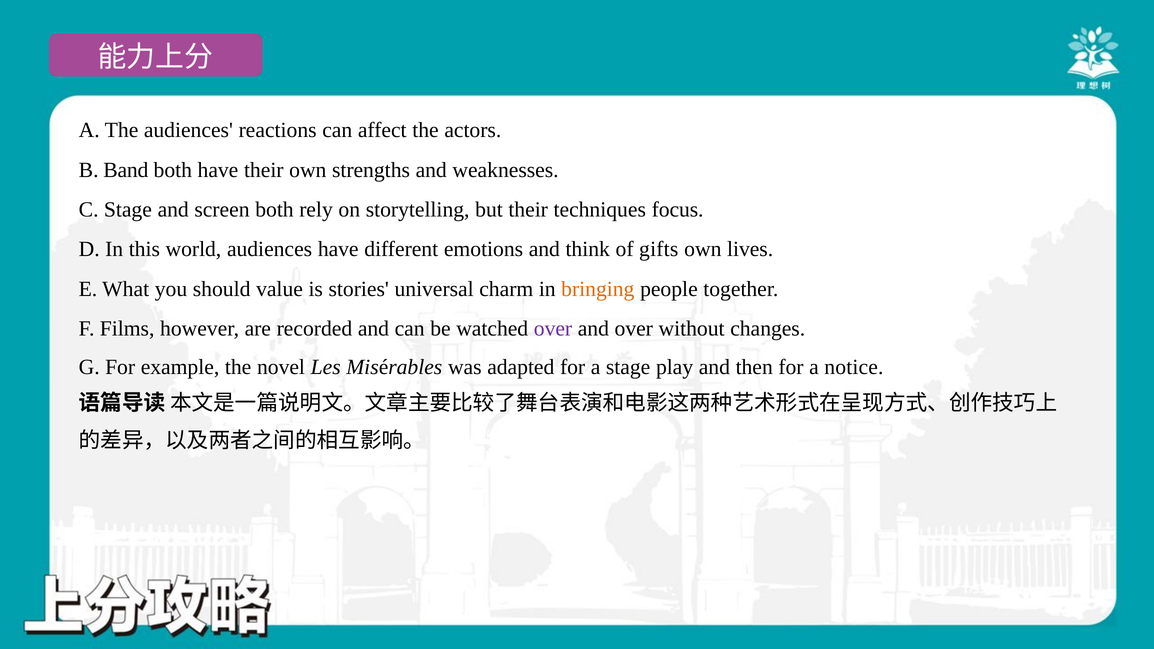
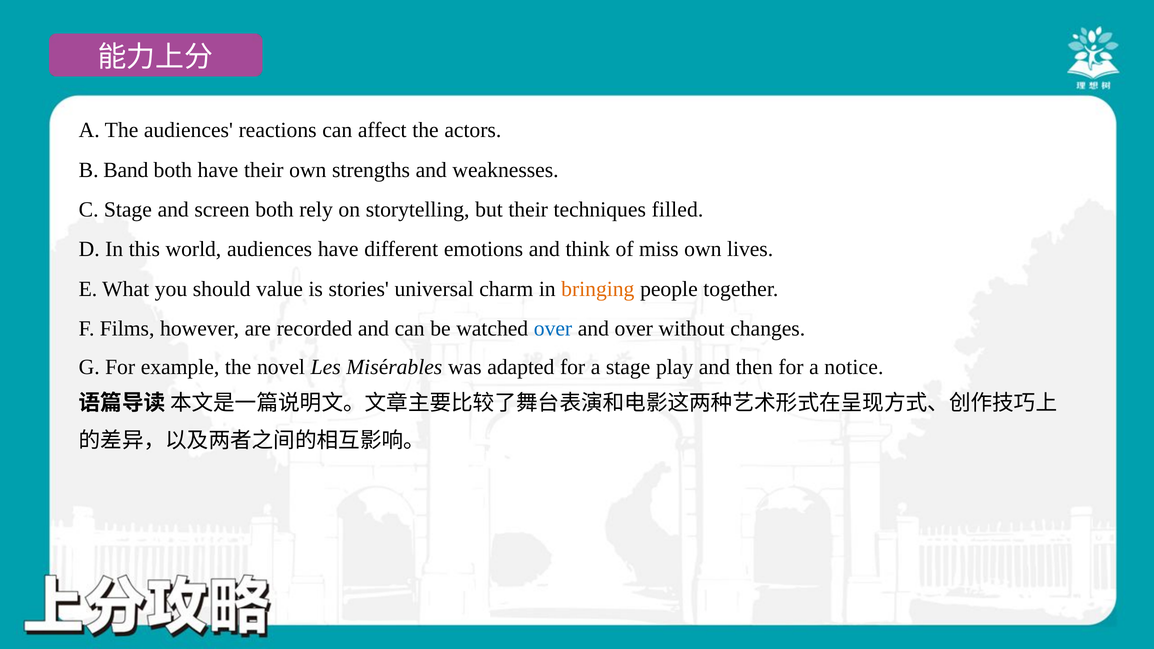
focus: focus -> filled (678, 210)
gifts: gifts -> miss (659, 249)
over colour: purple -> blue (553, 329)
